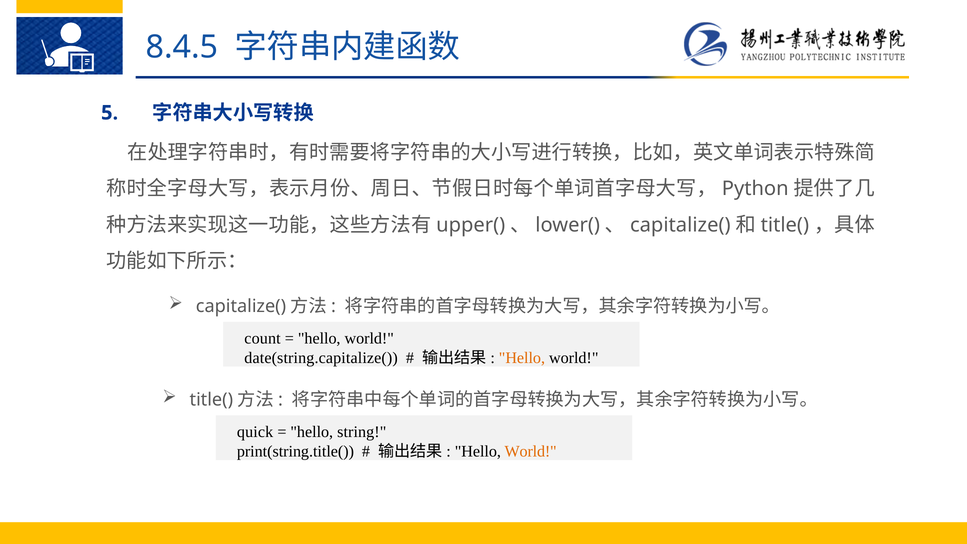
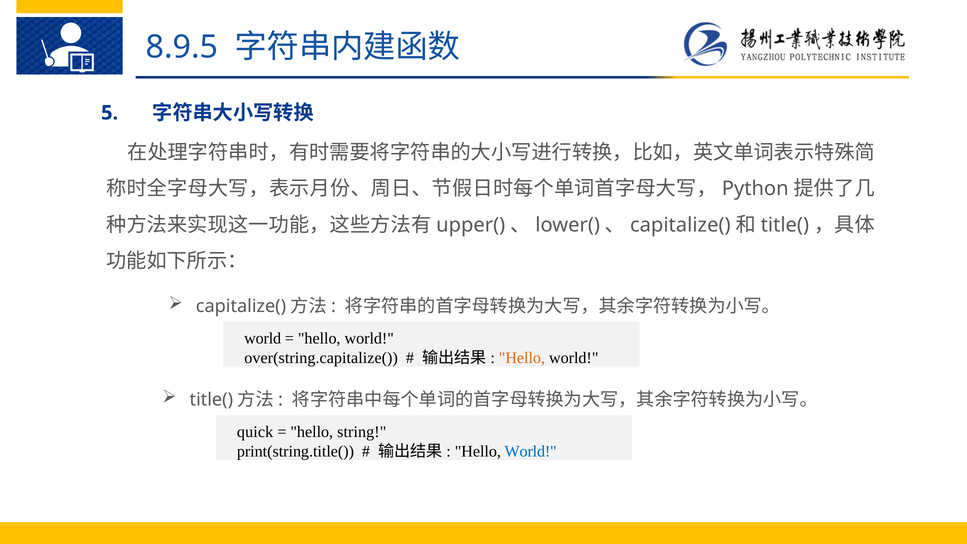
8.4.5: 8.4.5 -> 8.9.5 (182, 47)
count: count -> world (263, 339)
date(string.capitalize(: date(string.capitalize( -> over(string.capitalize( (321, 358)
World colour: orange -> blue (531, 451)
